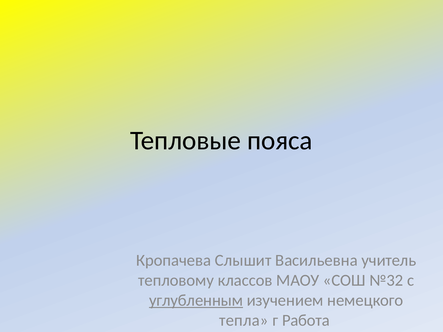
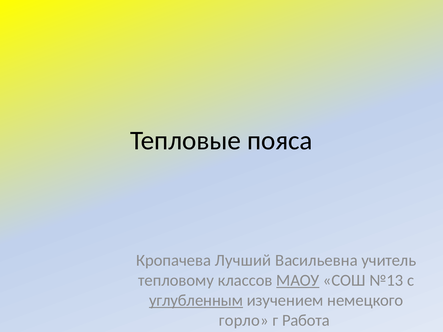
Слышит: Слышит -> Лучший (243, 261)
МАОУ underline: none -> present (298, 281)
№32: №32 -> №13 (386, 281)
тепла: тепла -> горло (244, 321)
